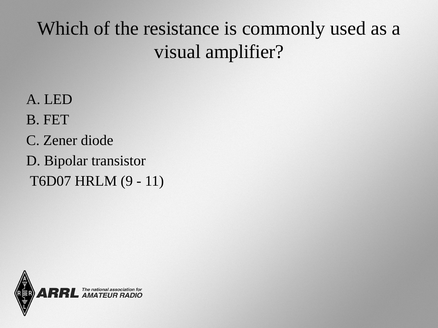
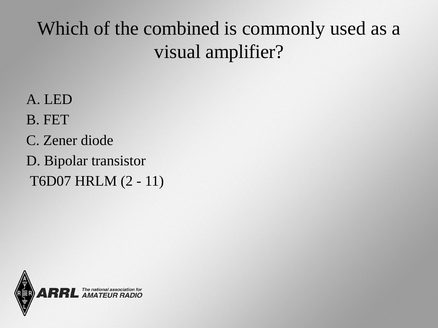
resistance: resistance -> combined (182, 28)
9: 9 -> 2 (127, 181)
